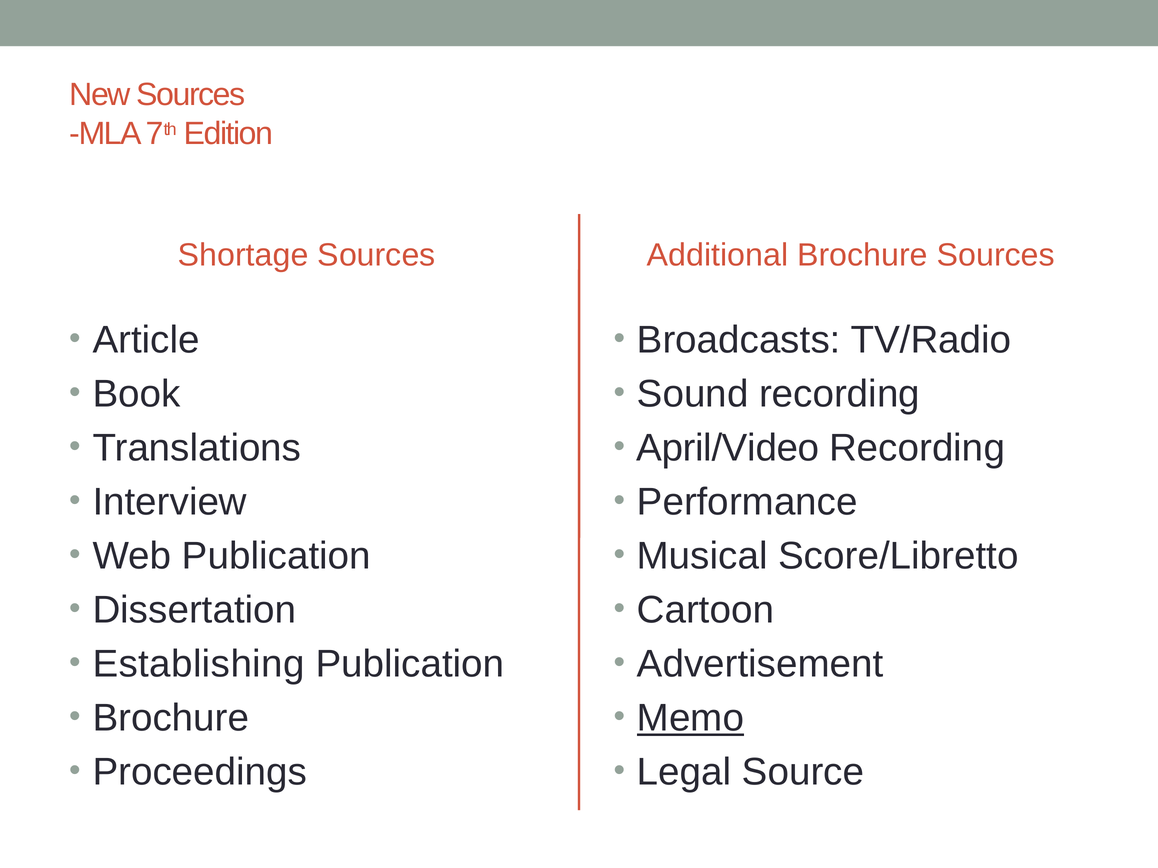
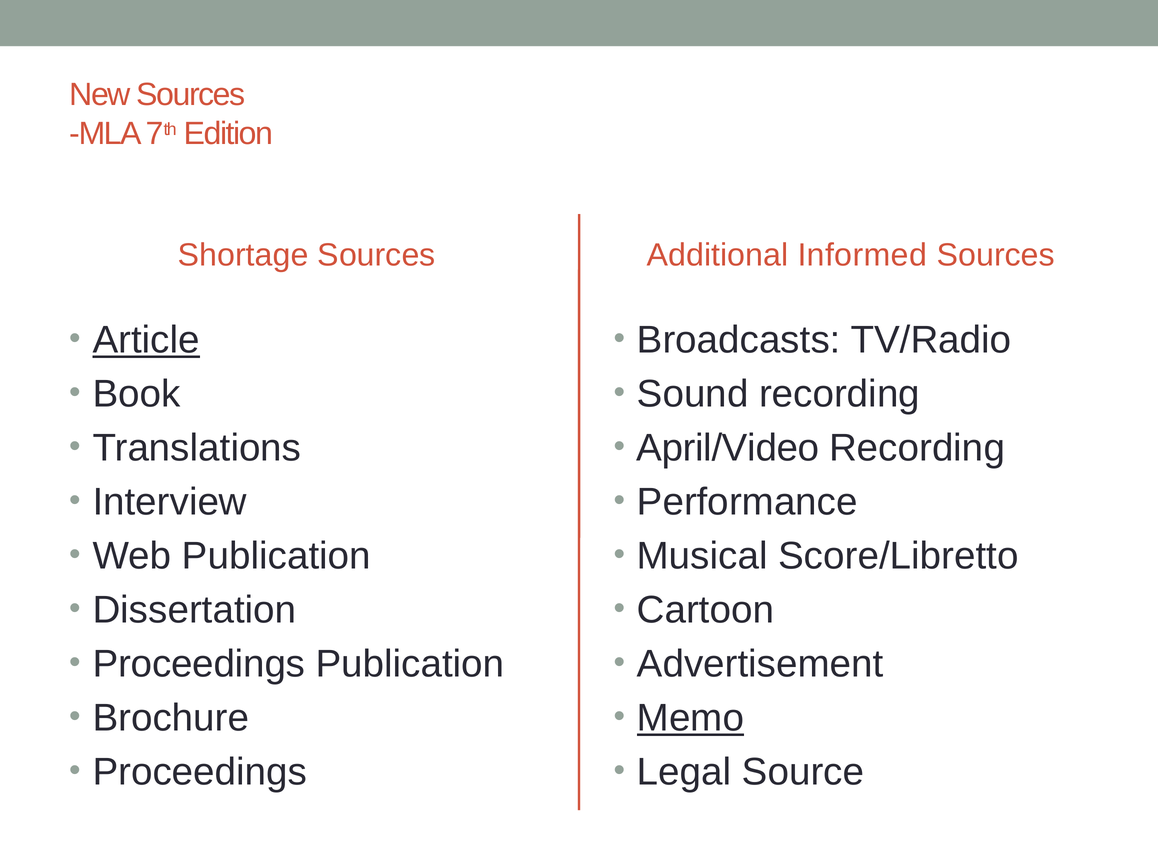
Additional Brochure: Brochure -> Informed (862, 255)
Article underline: none -> present (146, 340)
Establishing: Establishing -> Proceedings (199, 665)
